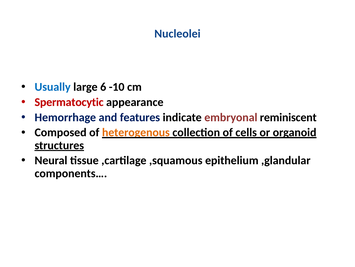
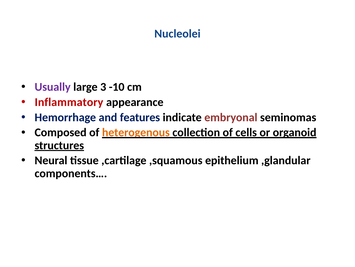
Usually colour: blue -> purple (53, 87)
6: 6 -> 3 (103, 87)
Spermatocytic: Spermatocytic -> Inflammatory (69, 102)
reminiscent: reminiscent -> seminomas (288, 117)
